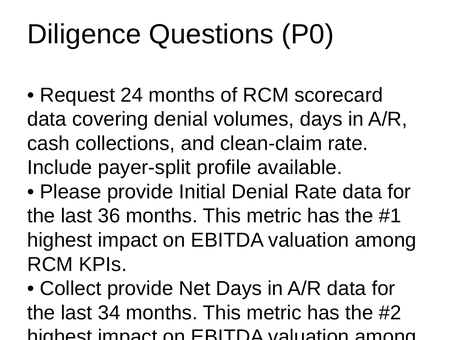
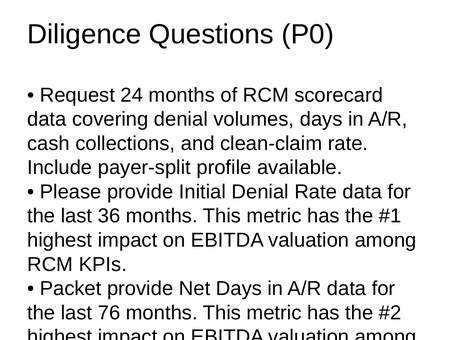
Collect: Collect -> Packet (71, 289)
34: 34 -> 76 (109, 313)
